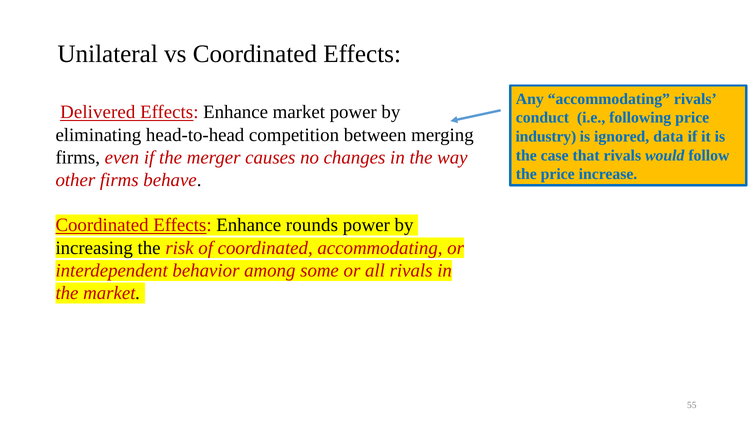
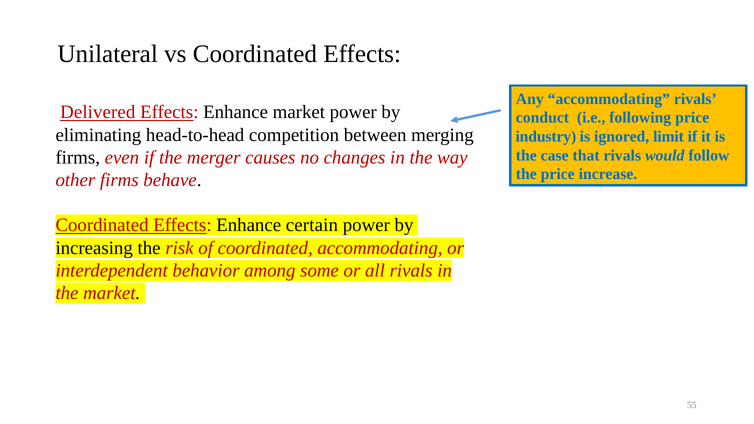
data: data -> limit (669, 137)
rounds: rounds -> certain (312, 225)
